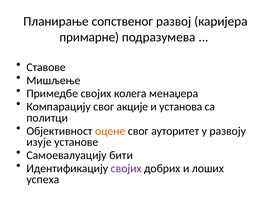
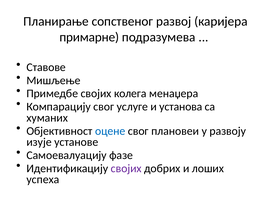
акције: акције -> услуге (132, 107)
политци: политци -> хуманих (47, 118)
оцене colour: orange -> blue (110, 131)
ауторитет: ауторитет -> плановеи (175, 131)
бити: бити -> фазе (121, 155)
